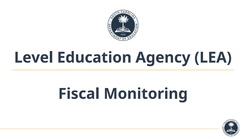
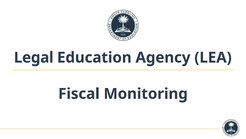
Level: Level -> Legal (34, 57)
